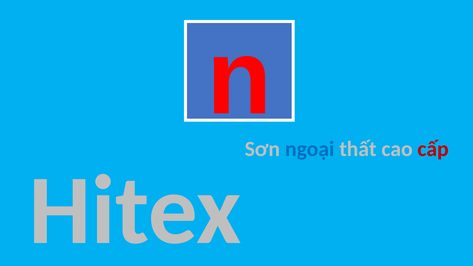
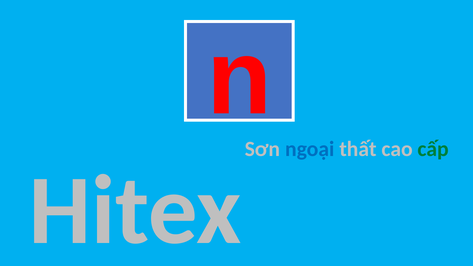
cấp colour: red -> green (433, 149)
